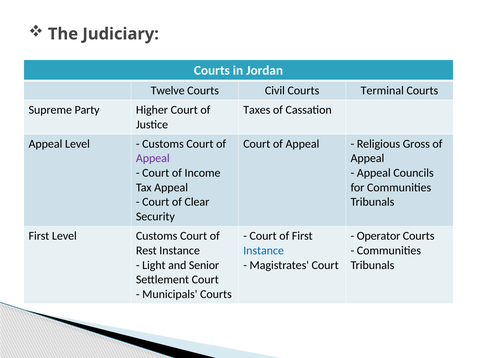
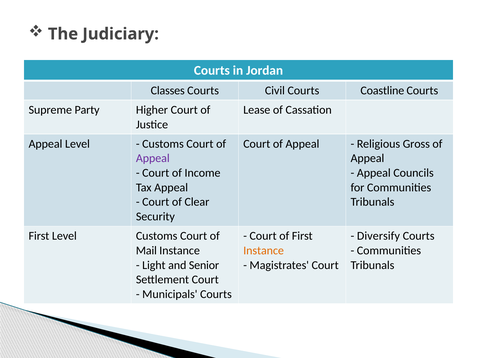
Twelve: Twelve -> Classes (168, 90)
Terminal: Terminal -> Coastline (382, 90)
Taxes: Taxes -> Lease (257, 110)
Operator: Operator -> Diversify (378, 236)
Rest: Rest -> Mail (146, 250)
Instance colour: blue -> orange (264, 250)
